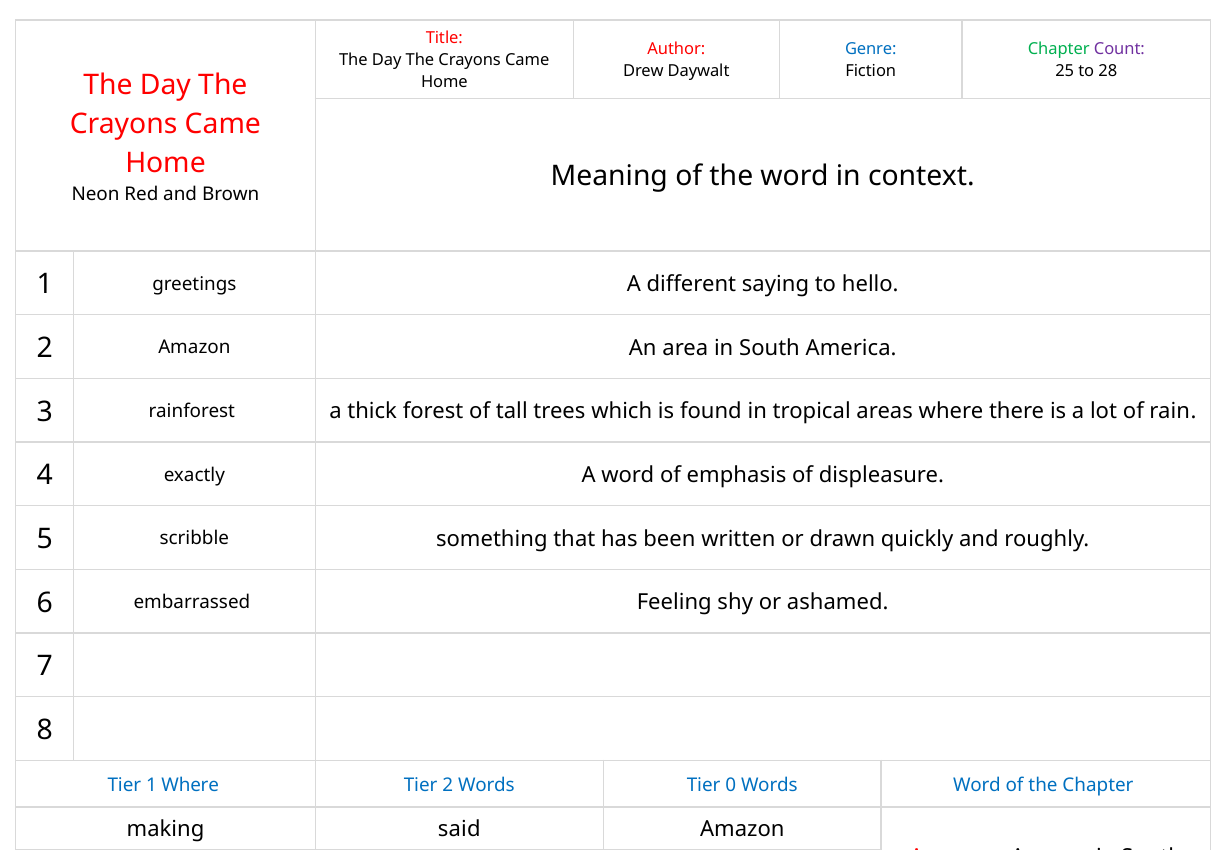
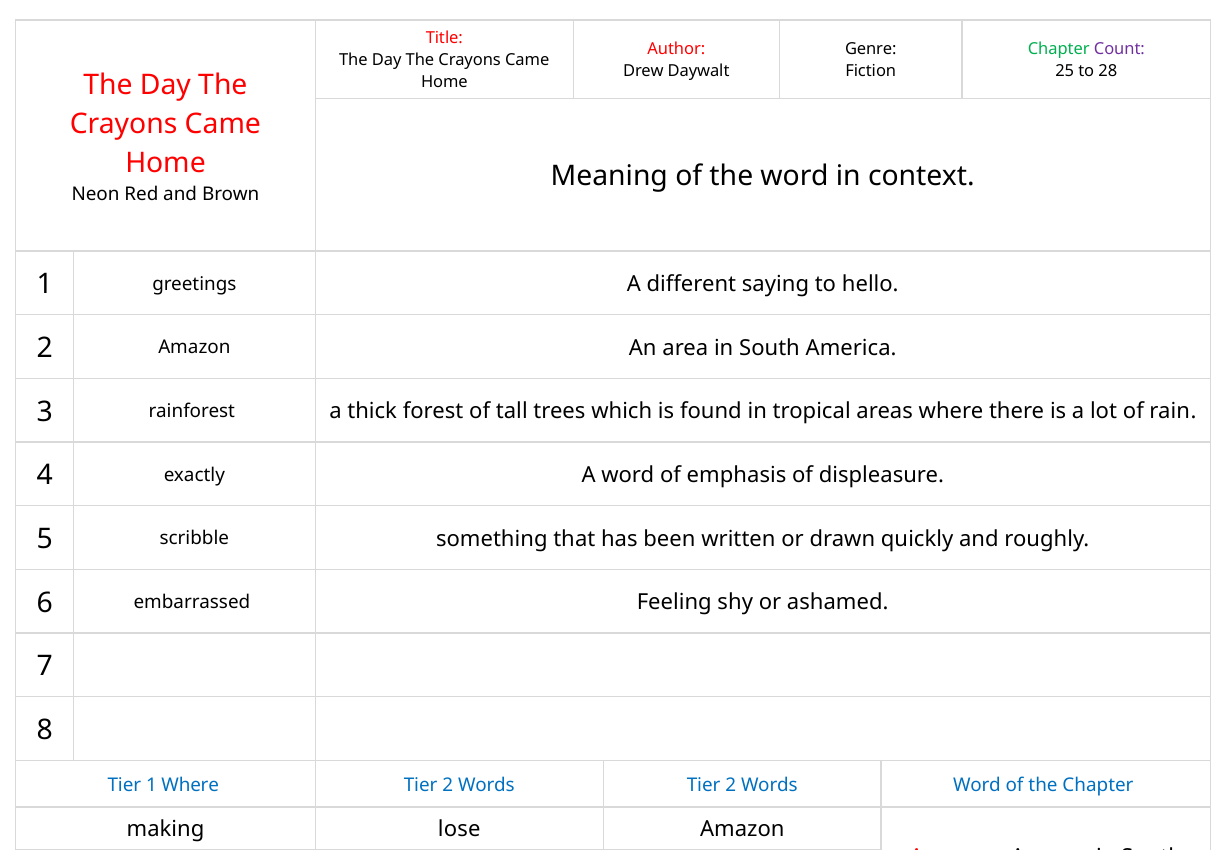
Genre colour: blue -> black (871, 49)
Words Tier 0: 0 -> 2 (731, 785)
said: said -> lose (459, 830)
